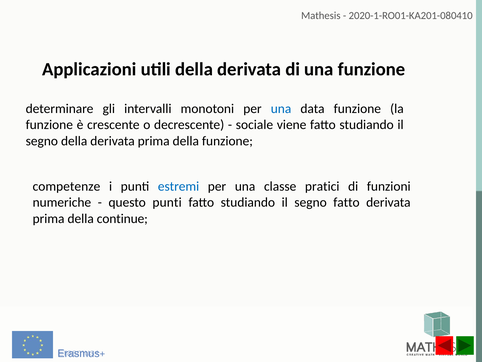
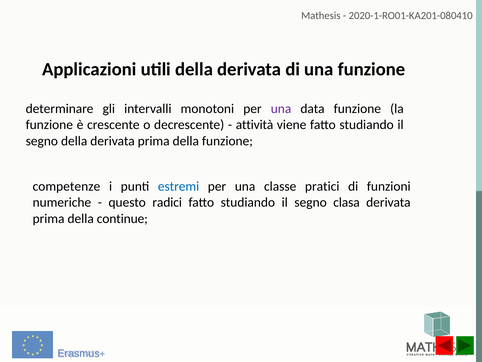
una colour: blue -> purple (281, 109)
sociale: sociale -> attività (255, 125)
questo punti: punti -> radici (167, 202)
segno fatto: fatto -> clasa (346, 202)
